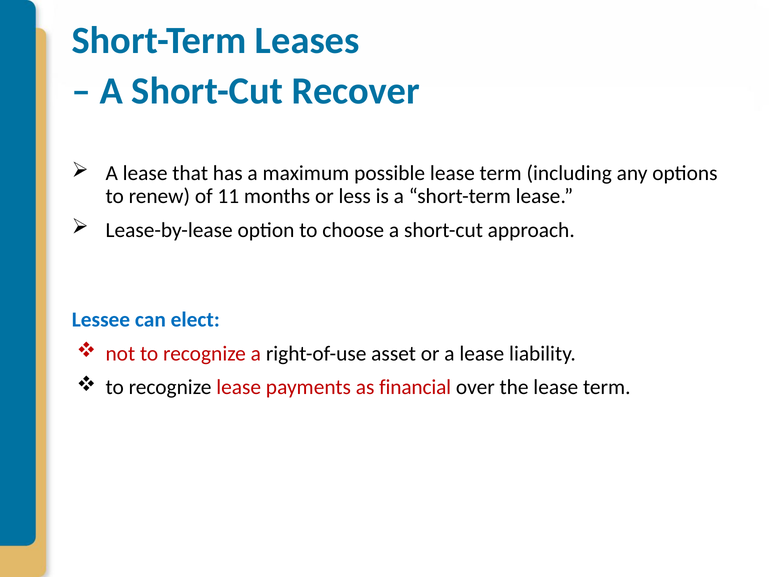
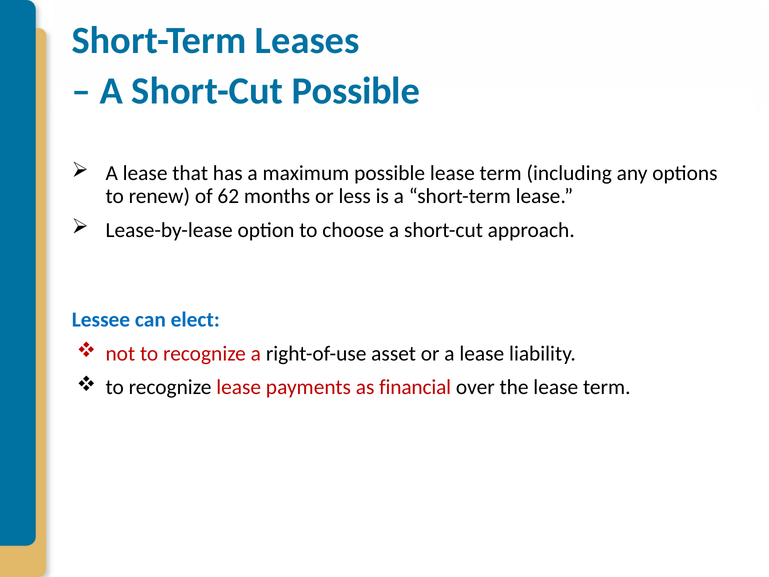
Short-Cut Recover: Recover -> Possible (356, 91)
11: 11 -> 62 (228, 196)
